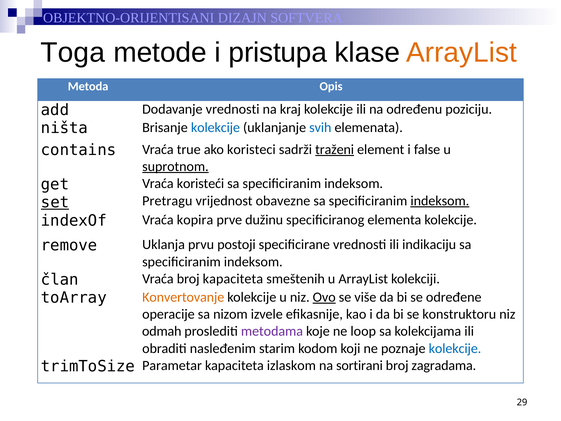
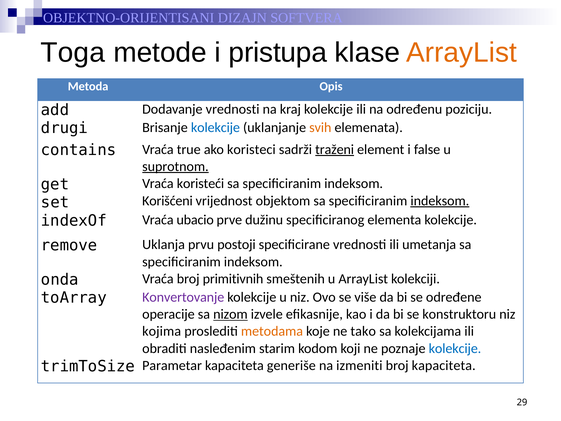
ništa: ništa -> drugi (64, 128)
svih colour: blue -> orange (320, 127)
Pretragu: Pretragu -> Korišćeni (167, 201)
obavezne: obavezne -> objektom (283, 201)
set underline: present -> none (55, 202)
kopira: kopira -> ubacio (195, 220)
indikaciju: indikaciju -> umetanja (429, 245)
član: član -> onda (60, 279)
broj kapaciteta: kapaciteta -> primitivnih (233, 279)
Konvertovanje colour: orange -> purple (183, 297)
Ovo underline: present -> none (324, 297)
nizom underline: none -> present (230, 314)
odmah: odmah -> kojima (162, 331)
metodama colour: purple -> orange (272, 331)
loop: loop -> tako (363, 331)
izlaskom: izlaskom -> generiše (291, 365)
sortirani: sortirani -> izmeniti (359, 365)
broj zagradama: zagradama -> kapaciteta (444, 365)
